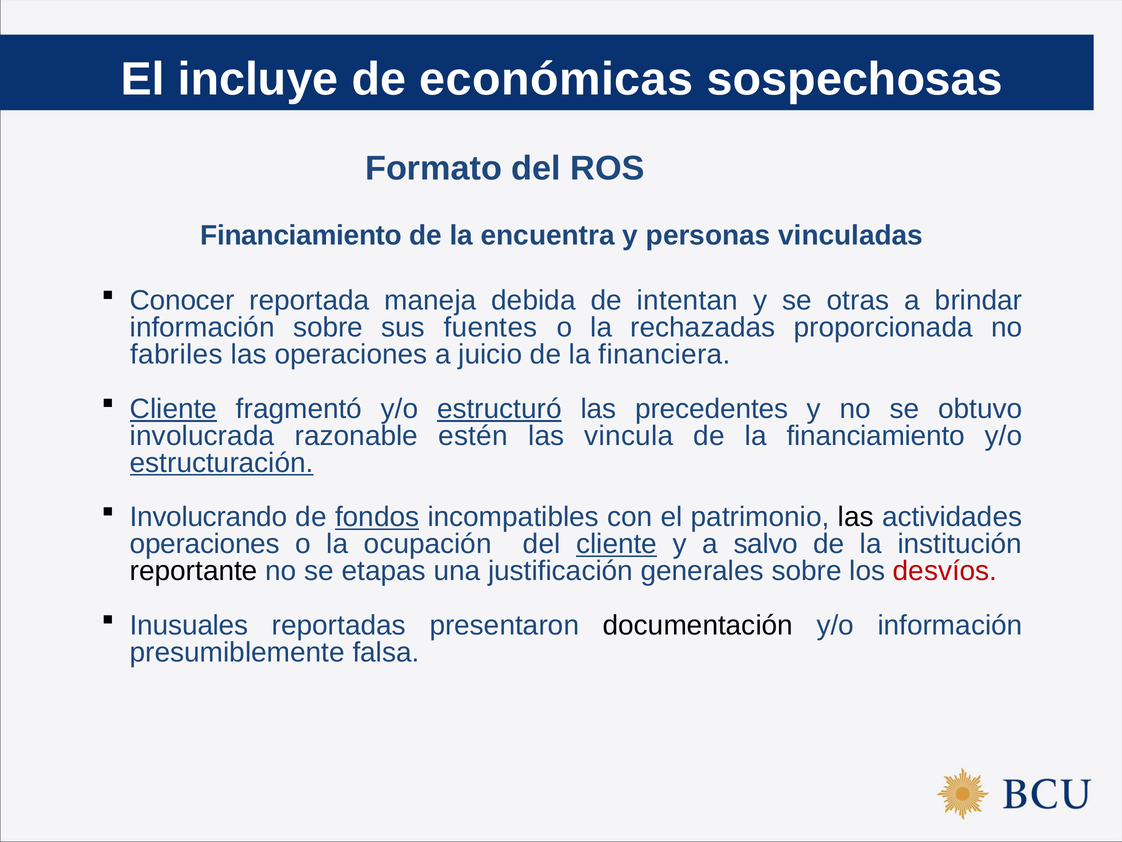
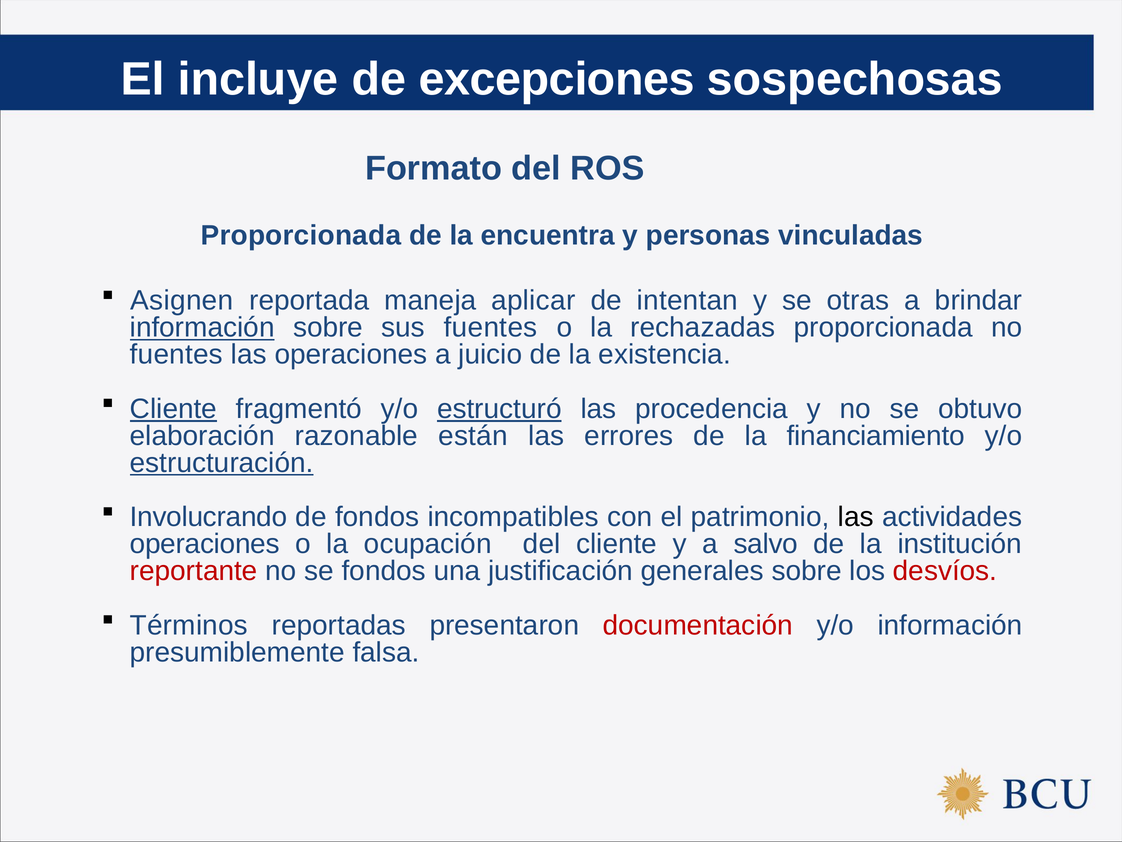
económicas: económicas -> excepciones (557, 79)
Financiamiento: Financiamiento -> Proporcionada (301, 235)
Conocer: Conocer -> Asignen (182, 301)
debida: debida -> aplicar (533, 301)
información underline: none -> present (202, 327)
fabriles: fabriles -> fuentes (176, 354)
financiera: financiera -> existencia (665, 354)
precedentes: precedentes -> procedencia (712, 409)
involucrada: involucrada -> elaboración (202, 436)
estén: estén -> están (473, 436)
vincula: vincula -> errores (629, 436)
fondos underline: present -> none (377, 517)
cliente underline: present -> none (617, 544)
reportante colour: black -> red (194, 571)
se etapas: etapas -> fondos (384, 571)
Inusuales: Inusuales -> Términos (189, 625)
documentación colour: black -> red (698, 625)
